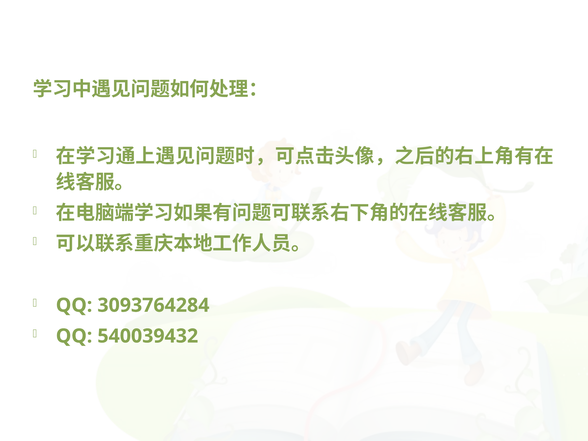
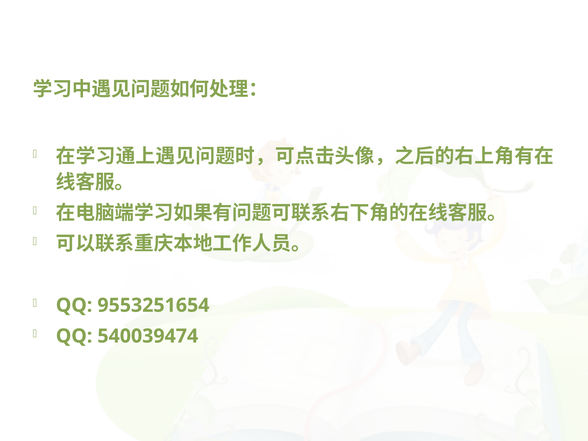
3093764284: 3093764284 -> 9553251654 (153, 305)
540039432: 540039432 -> 540039474 (148, 336)
